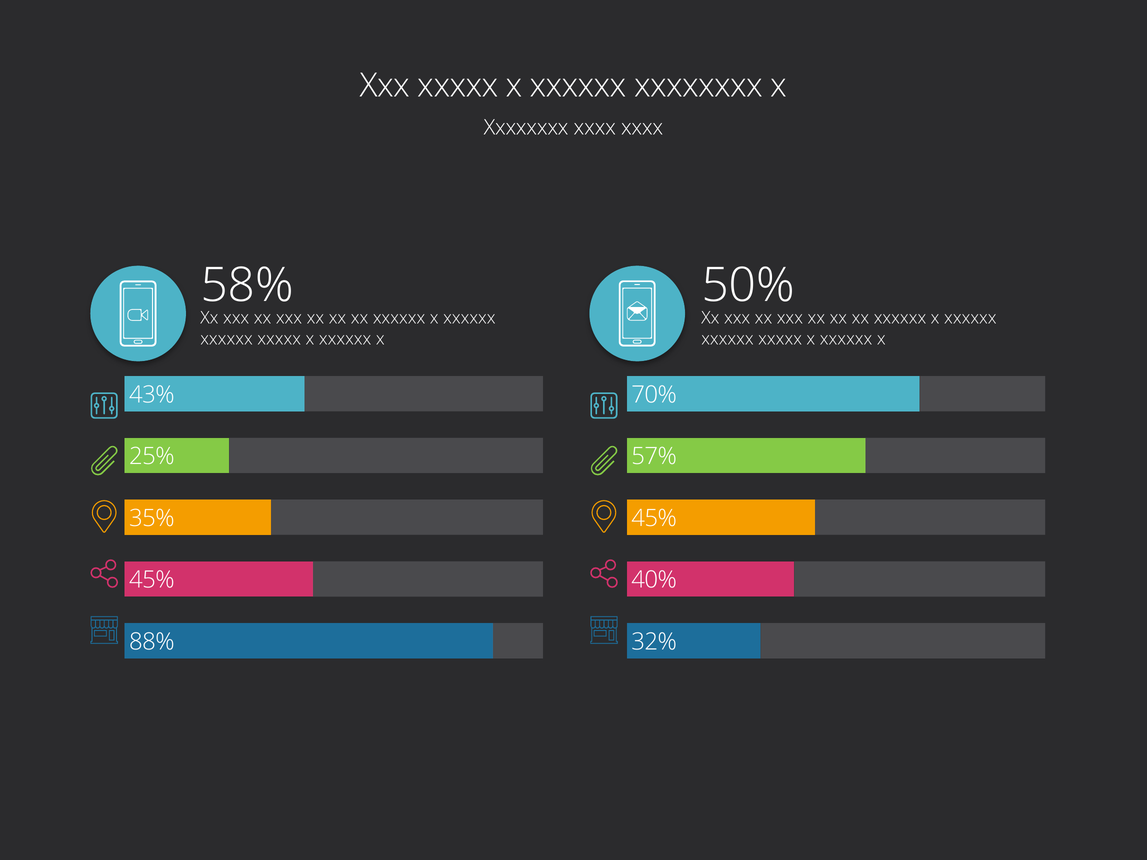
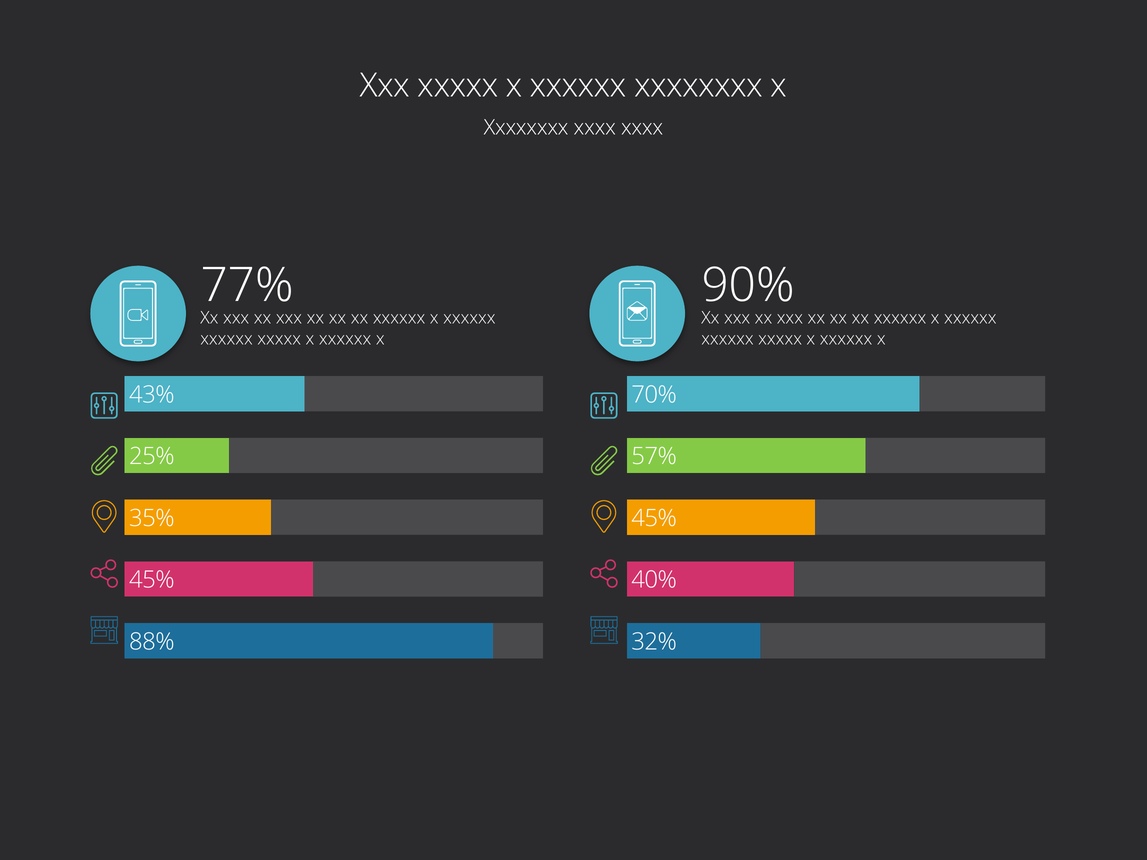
58%: 58% -> 77% (247, 286)
50%: 50% -> 90% (748, 286)
